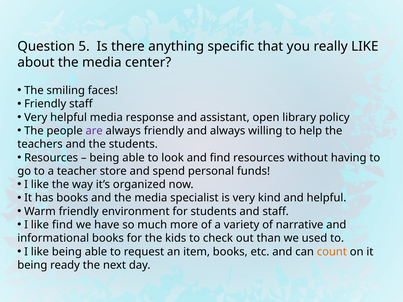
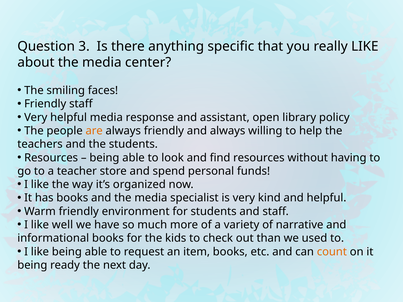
5: 5 -> 3 (84, 46)
are colour: purple -> orange (94, 131)
like find: find -> well (62, 225)
